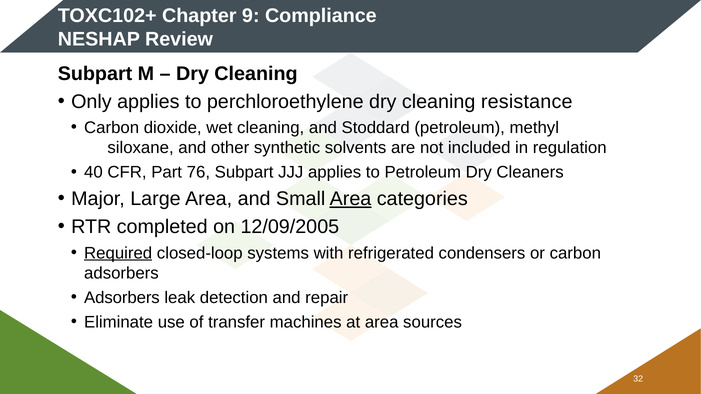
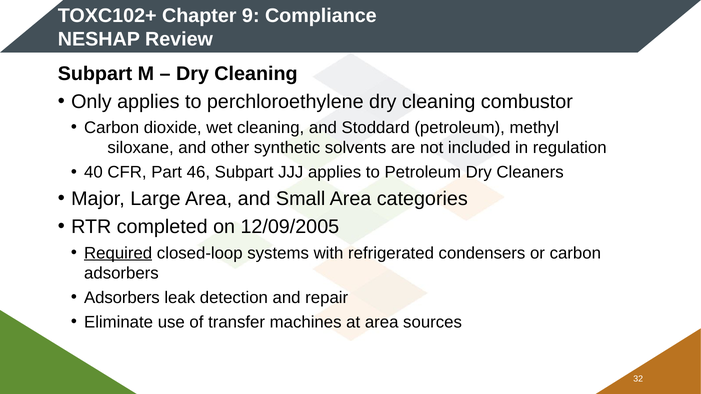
resistance: resistance -> combustor (527, 102)
76: 76 -> 46 (198, 173)
Area underline: present -> none (350, 199)
